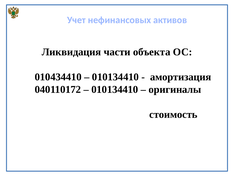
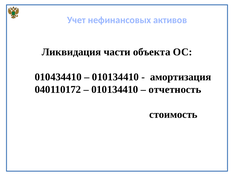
оригиналы: оригиналы -> отчетность (175, 89)
